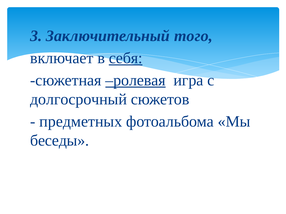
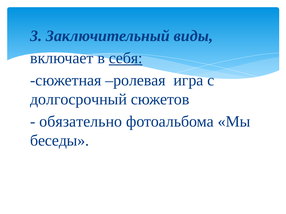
того: того -> виды (193, 36)
ролевая underline: present -> none (135, 80)
предметных: предметных -> обязательно (81, 122)
